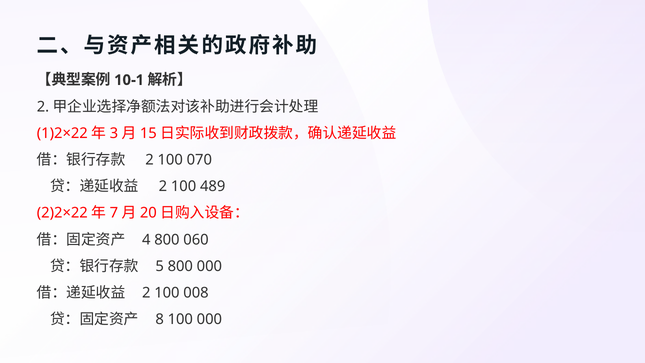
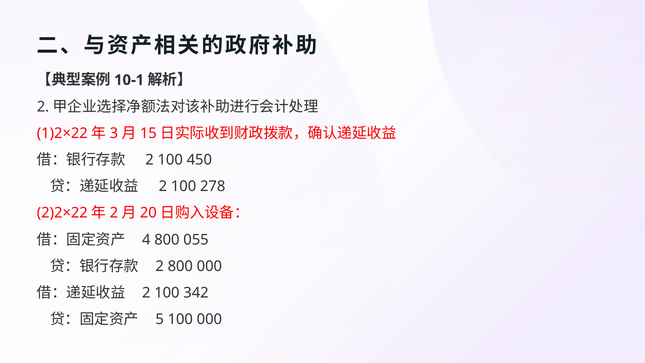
070: 070 -> 450 (199, 160)
489: 489 -> 278 (213, 186)
7: 7 -> 2 (114, 213)
060: 060 -> 055 (196, 240)
5: 5 -> 2 (160, 266)
008: 008 -> 342 (196, 293)
8: 8 -> 5 (160, 319)
